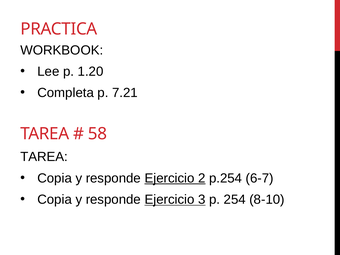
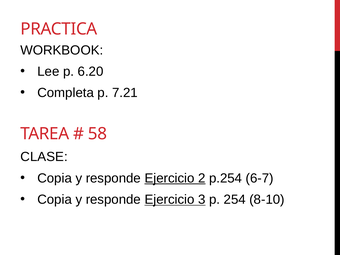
1.20: 1.20 -> 6.20 (91, 72)
TAREA: TAREA -> CLASE (44, 157)
